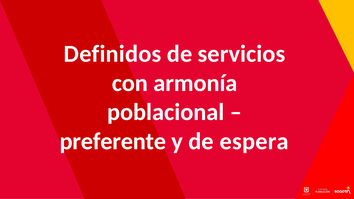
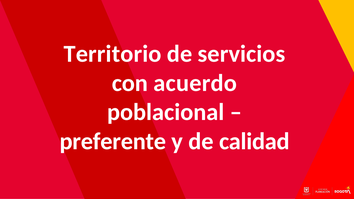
Definidos: Definidos -> Territorio (113, 54)
armonía: armonía -> acuerdo (195, 83)
espera: espera -> calidad (254, 141)
